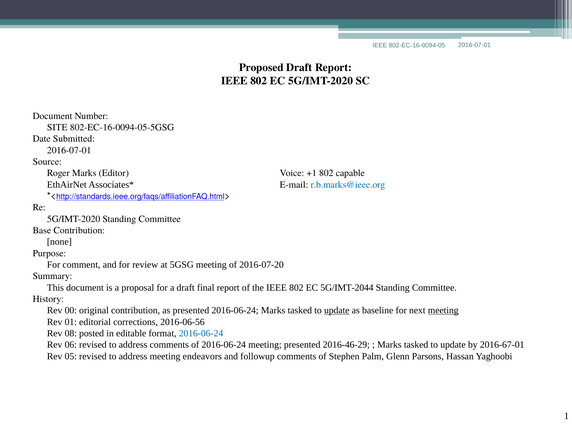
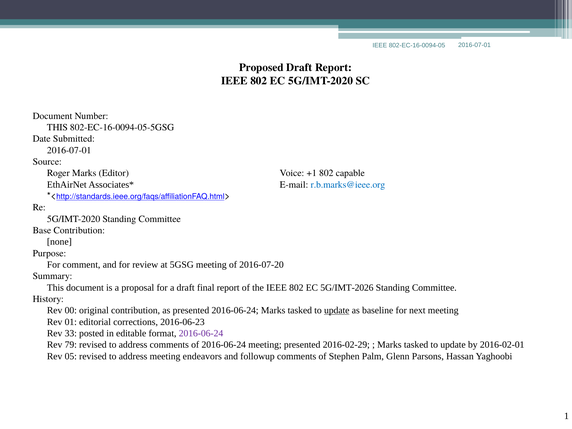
SITE: SITE -> THIS (57, 127)
5G/IMT-2044: 5G/IMT-2044 -> 5G/IMT-2026 (347, 288)
meeting underline: present -> none (443, 310)
2016-06-56: 2016-06-56 -> 2016-06-23 (182, 322)
08: 08 -> 33 (71, 333)
2016-06-24 colour: blue -> purple (201, 333)
06: 06 -> 79 (71, 345)
2016-46-29: 2016-46-29 -> 2016-02-29 (346, 345)
2016-67-01: 2016-67-01 -> 2016-02-01 (502, 345)
